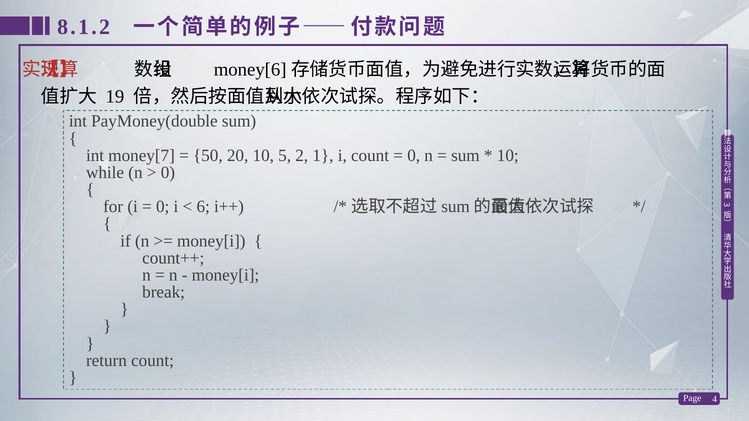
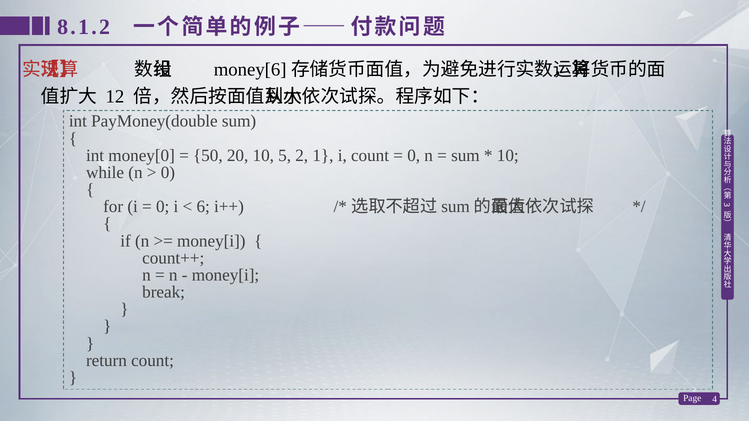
19: 19 -> 12 (115, 97)
money[7: money[7 -> money[0 (142, 156)
